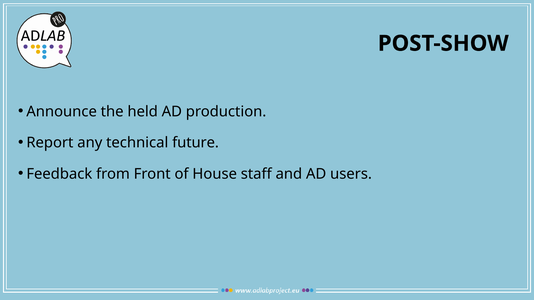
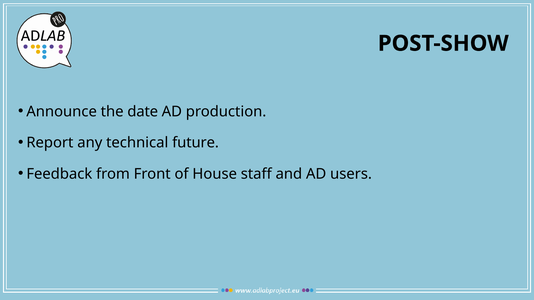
held: held -> date (143, 112)
